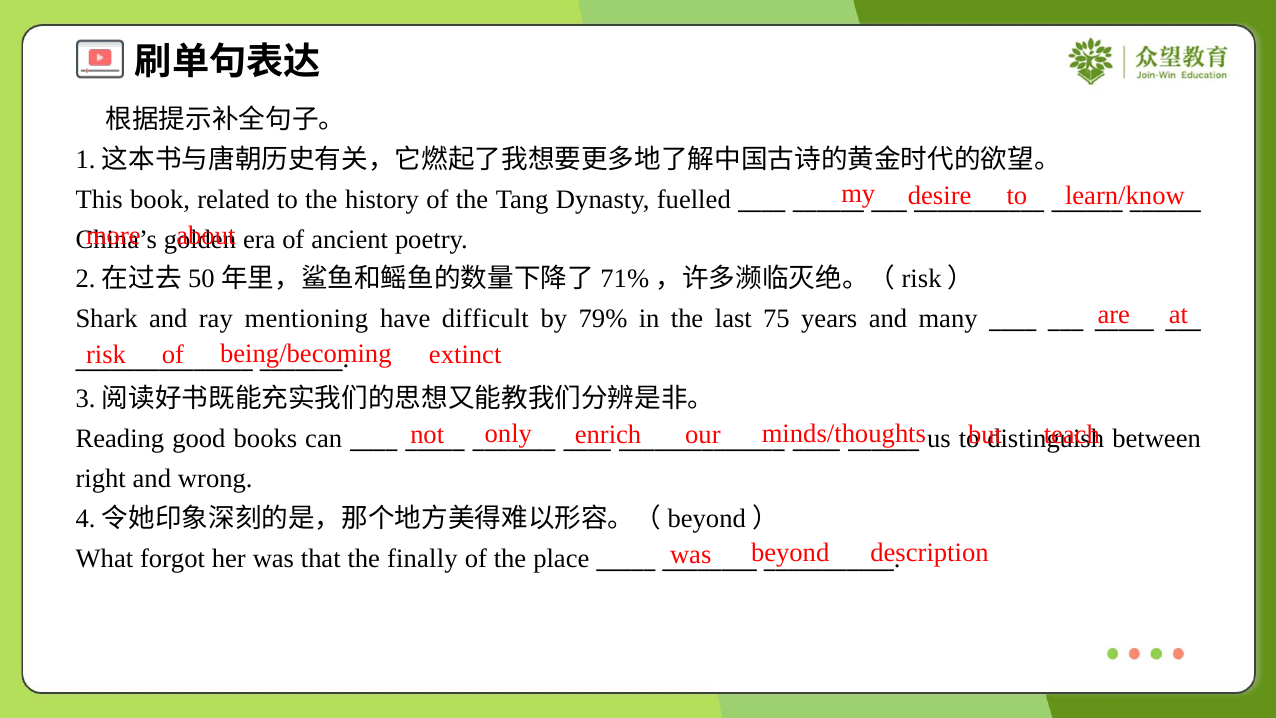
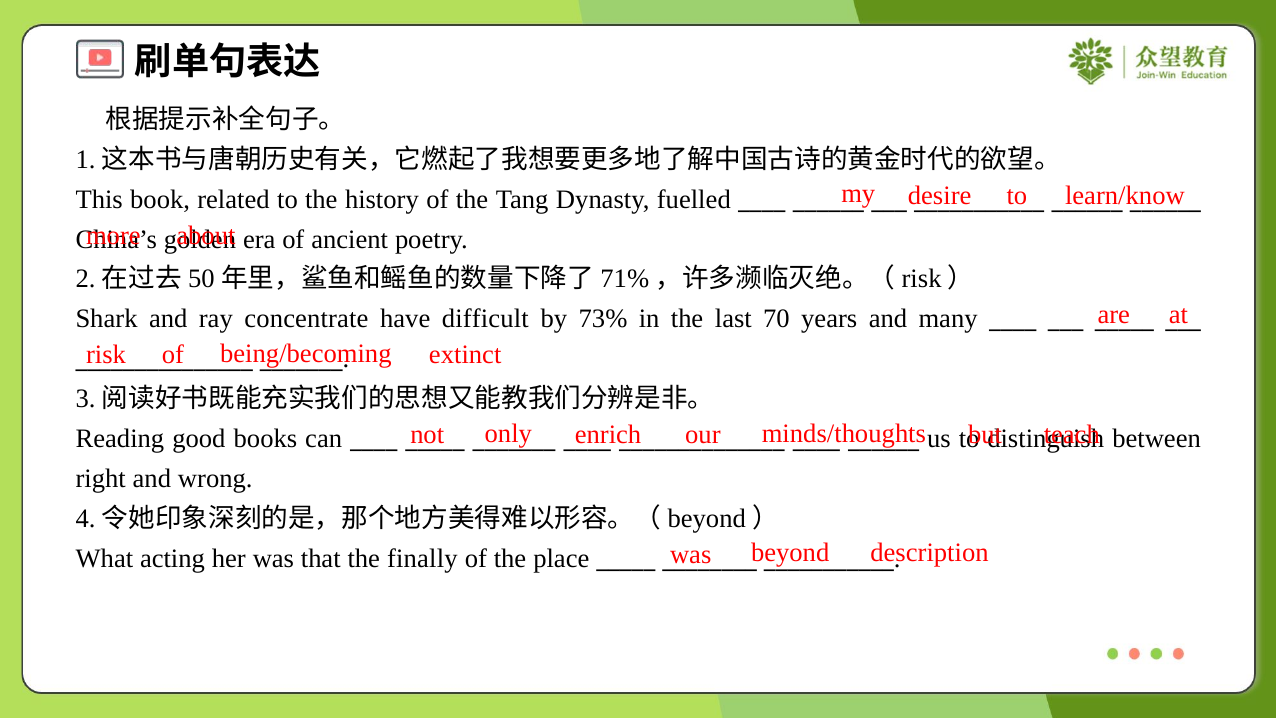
mentioning: mentioning -> concentrate (306, 319)
79%: 79% -> 73% (603, 319)
75: 75 -> 70 (776, 319)
forgot: forgot -> acting (172, 558)
